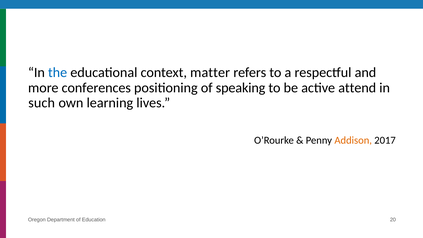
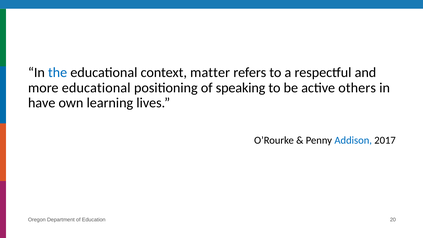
more conferences: conferences -> educational (96, 88)
attend: attend -> others (357, 88)
such: such -> have (42, 103)
Addison colour: orange -> blue (353, 140)
